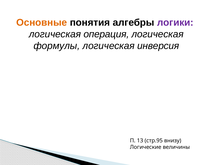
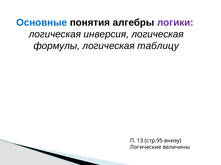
Основные colour: orange -> blue (42, 23)
операция: операция -> инверсия (106, 34)
инверсия: инверсия -> таблицу (158, 46)
